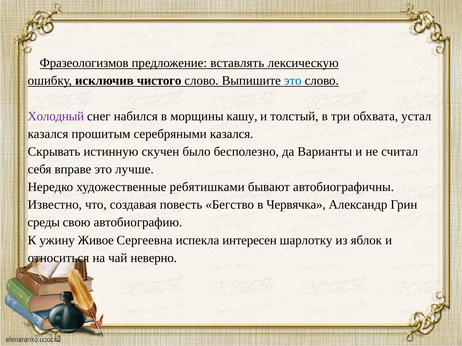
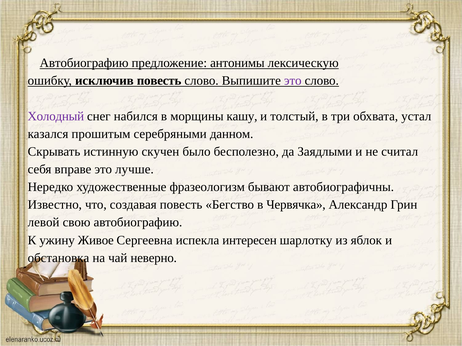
Фразеологизмов: Фразеологизмов -> Автобиографию (84, 63)
вставлять: вставлять -> антонимы (237, 63)
исключив чистого: чистого -> повесть (159, 81)
это colour: blue -> purple (293, 81)
серебряными казался: казался -> данном (232, 134)
Варианты: Варианты -> Заядлыми (325, 152)
ребятишками: ребятишками -> фразеологизм (207, 187)
среды: среды -> левой (44, 223)
относиться: относиться -> обстановка (58, 258)
